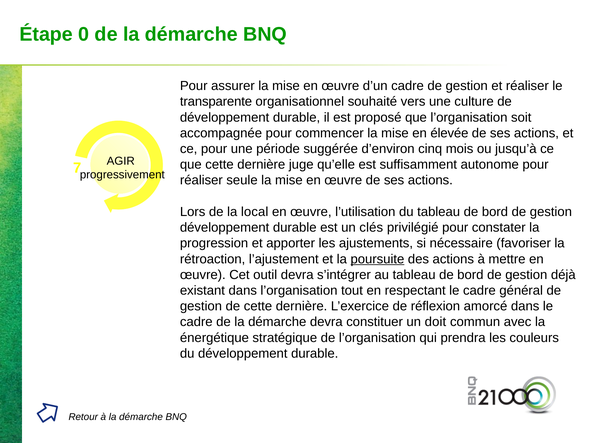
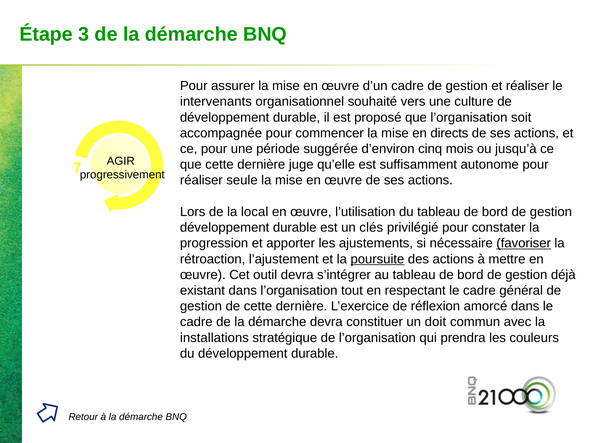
0: 0 -> 3 (84, 34)
transparente: transparente -> intervenants (216, 101)
élevée: élevée -> directs (449, 133)
favoriser underline: none -> present (524, 243)
énergétique: énergétique -> installations (214, 337)
